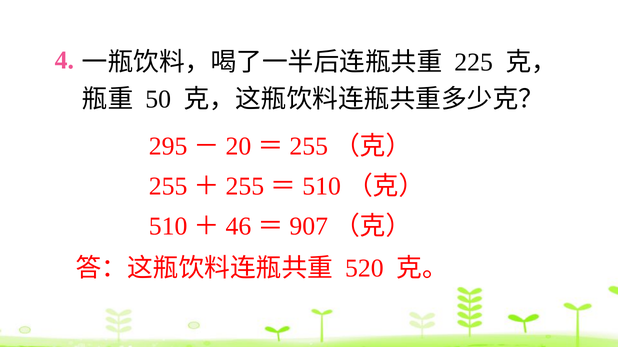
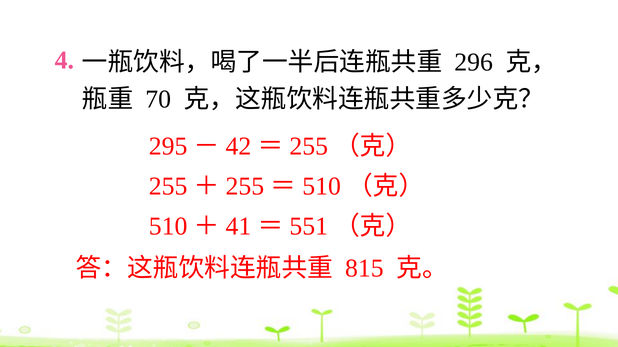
225: 225 -> 296 (474, 62)
50: 50 -> 70 (158, 100)
20: 20 -> 42 (238, 147)
46: 46 -> 41 (238, 227)
907: 907 -> 551 (309, 227)
520: 520 -> 815 (364, 269)
